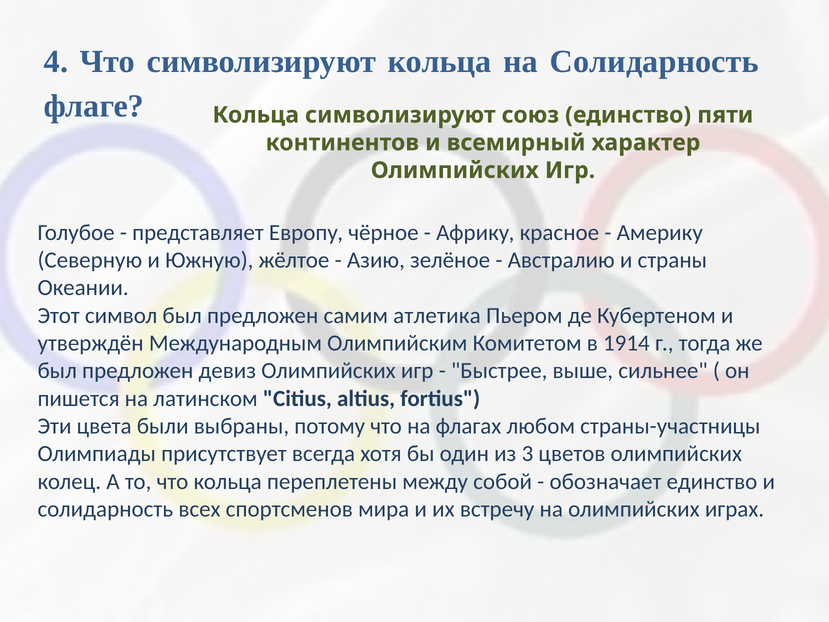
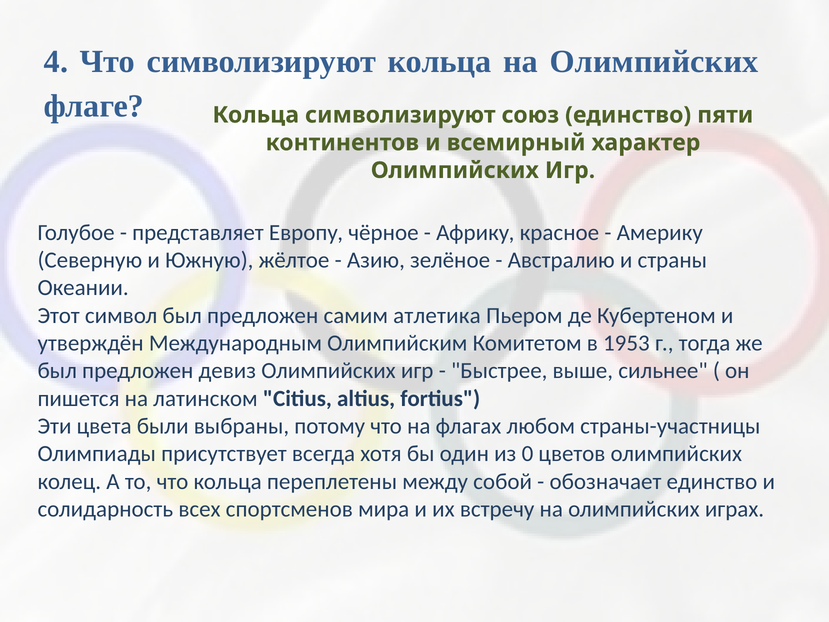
кольца на Солидарность: Солидарность -> Олимпийских (654, 62)
1914: 1914 -> 1953 (626, 343)
3: 3 -> 0 (527, 454)
